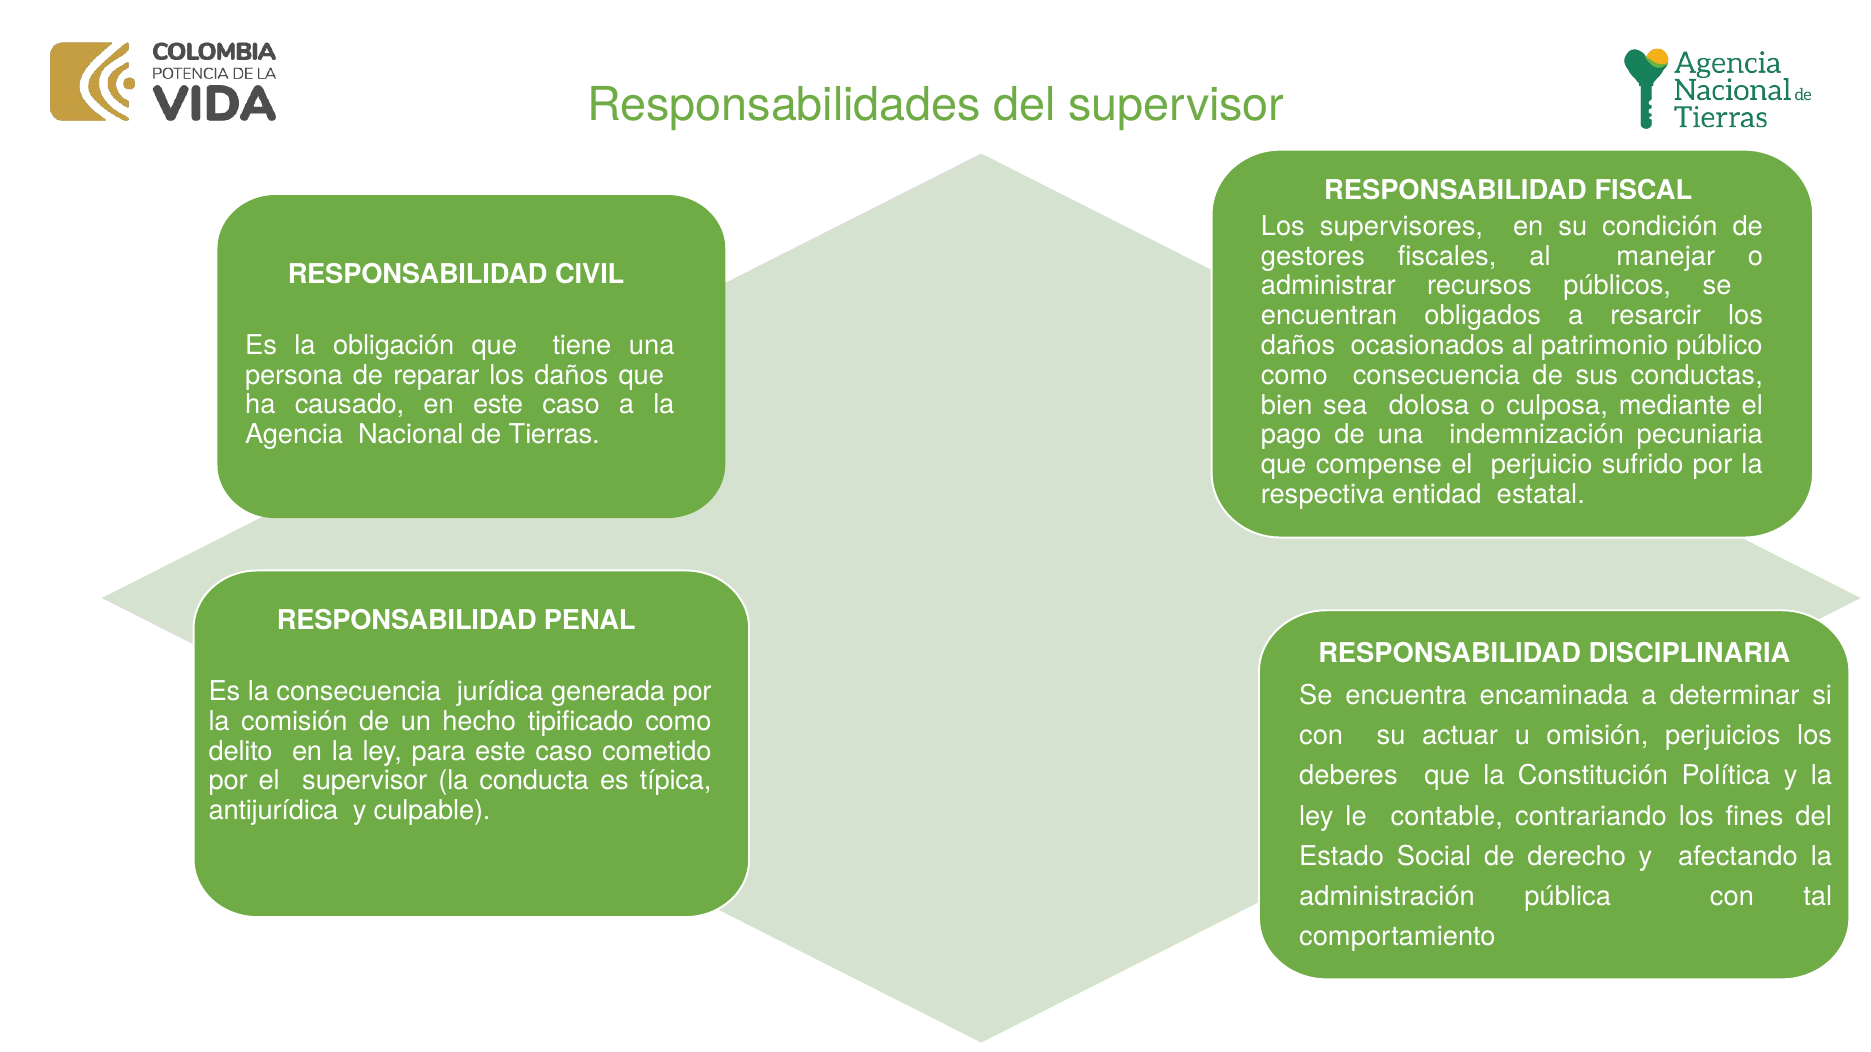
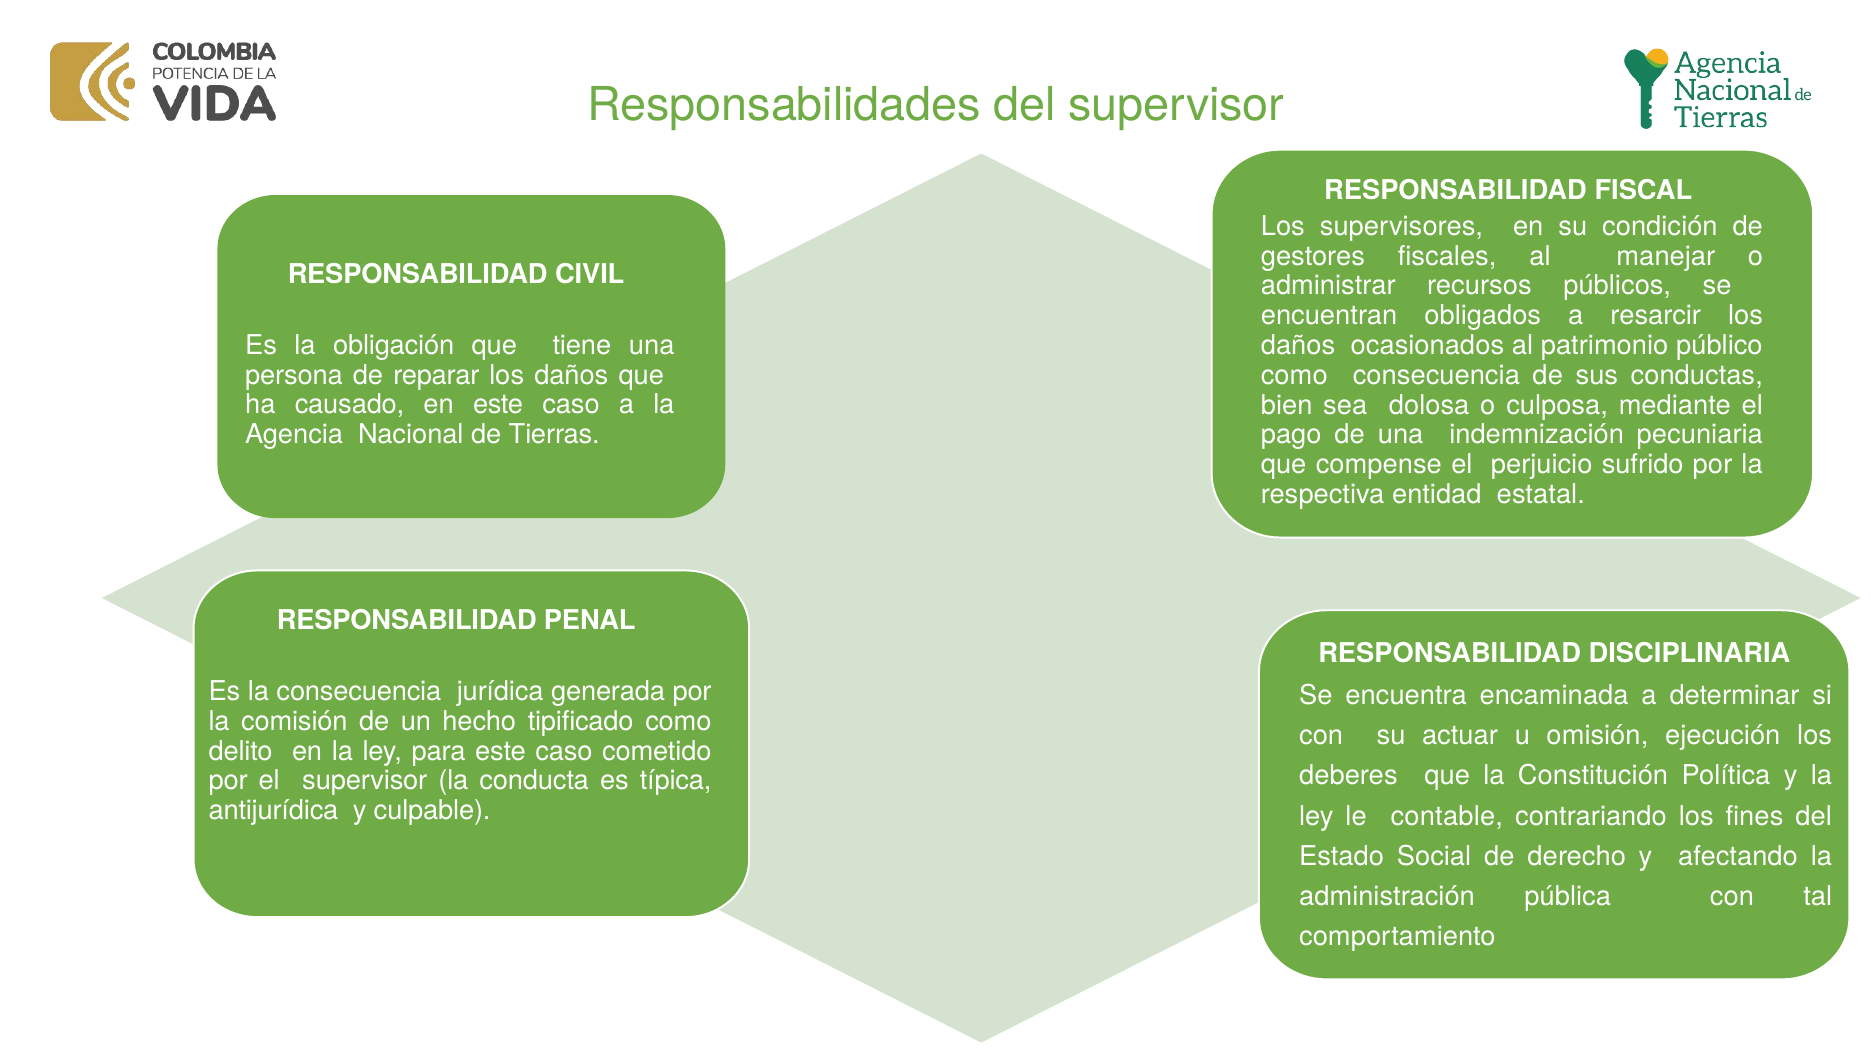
perjuicios: perjuicios -> ejecución (1723, 736)
